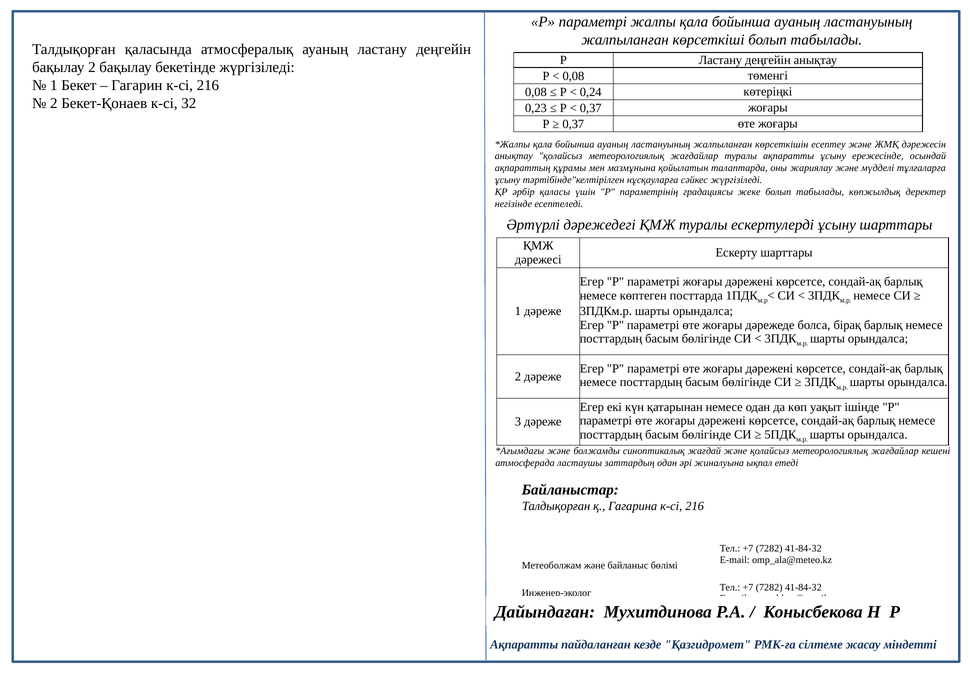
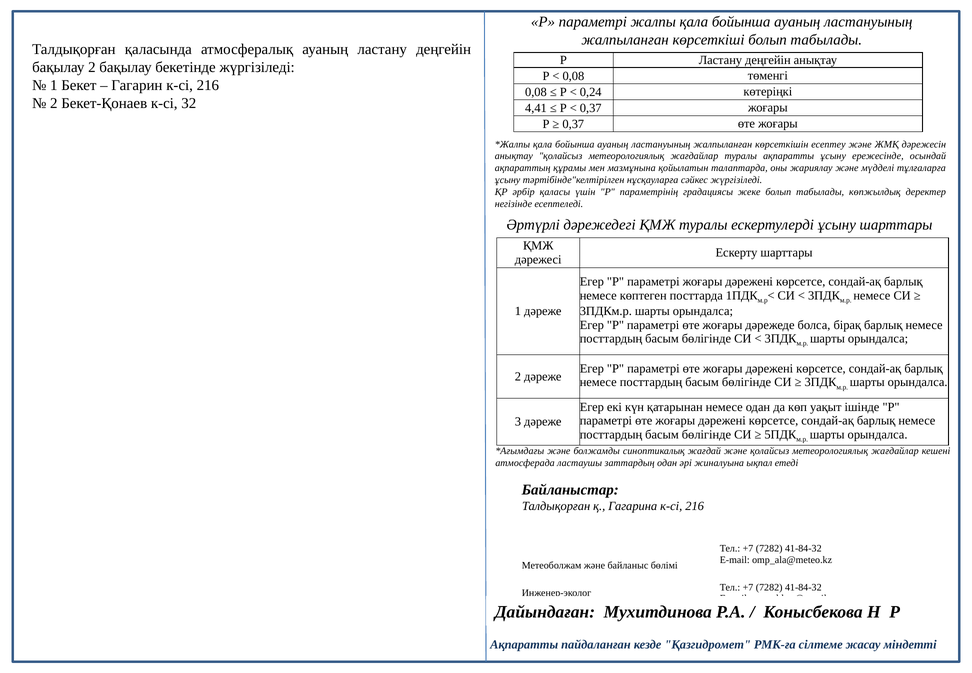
0,23: 0,23 -> 4,41 (536, 108)
